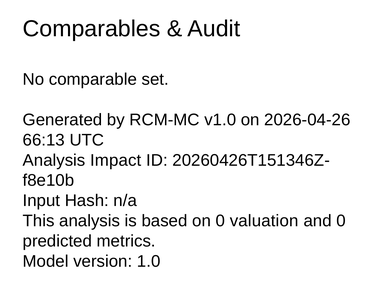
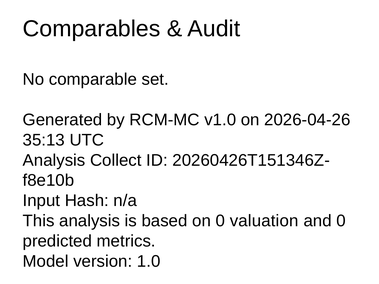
66:13: 66:13 -> 35:13 (44, 140)
Impact: Impact -> Collect (116, 160)
